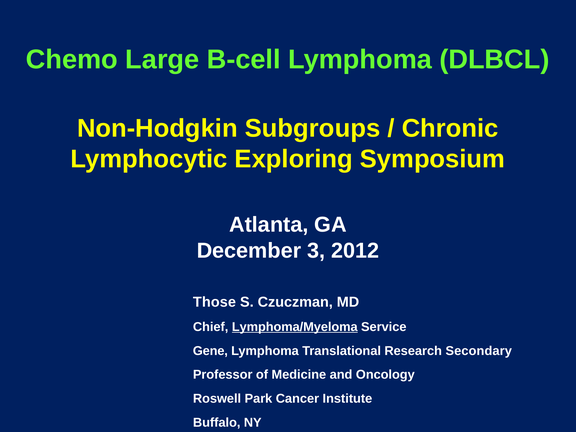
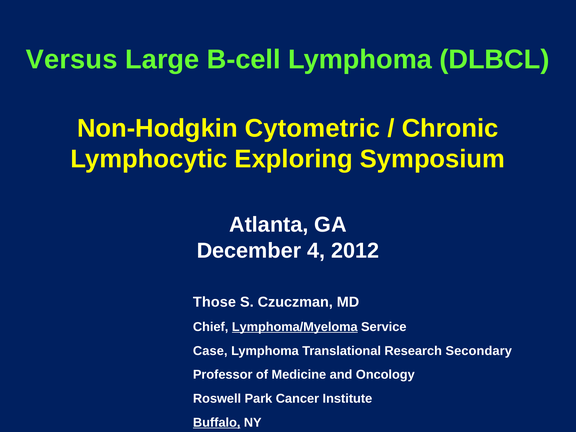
Chemo: Chemo -> Versus (72, 59)
Subgroups: Subgroups -> Cytometric (312, 128)
3: 3 -> 4 (316, 251)
Gene: Gene -> Case (210, 351)
Buffalo underline: none -> present (217, 423)
